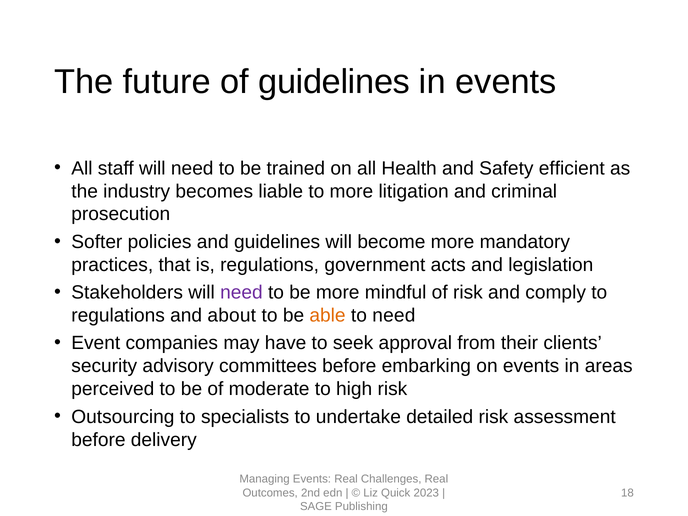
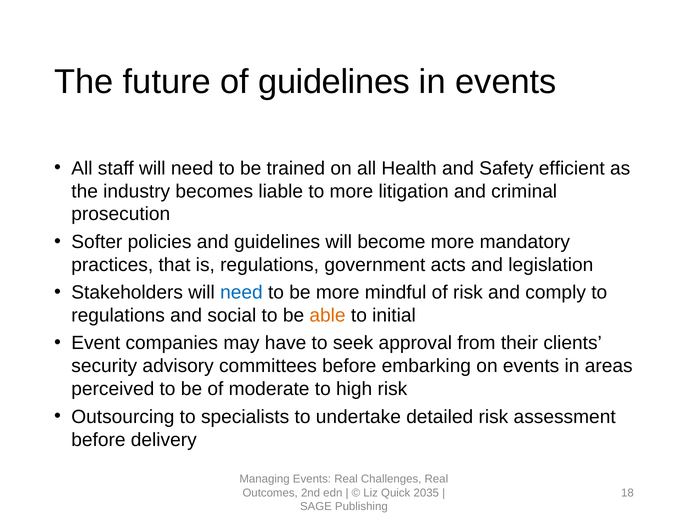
need colour: purple -> blue (241, 293)
about: about -> social (232, 315)
to need: need -> initial (394, 315)
2023: 2023 -> 2035 (426, 493)
